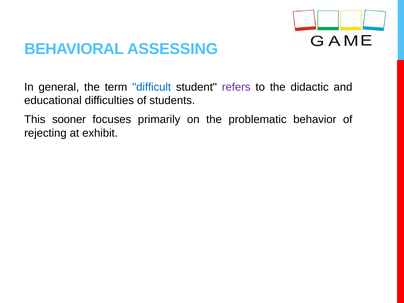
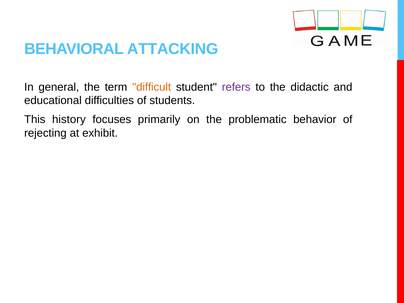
ASSESSING: ASSESSING -> ATTACKING (173, 49)
difficult colour: blue -> orange (152, 87)
sooner: sooner -> history (69, 120)
